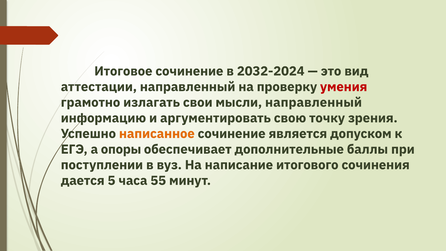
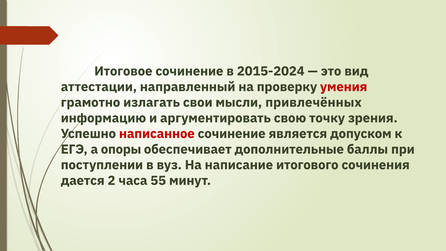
2032-2024: 2032-2024 -> 2015-2024 (271, 71)
мысли направленный: направленный -> привлечённых (314, 102)
написанное colour: orange -> red (157, 134)
5: 5 -> 2 (111, 180)
